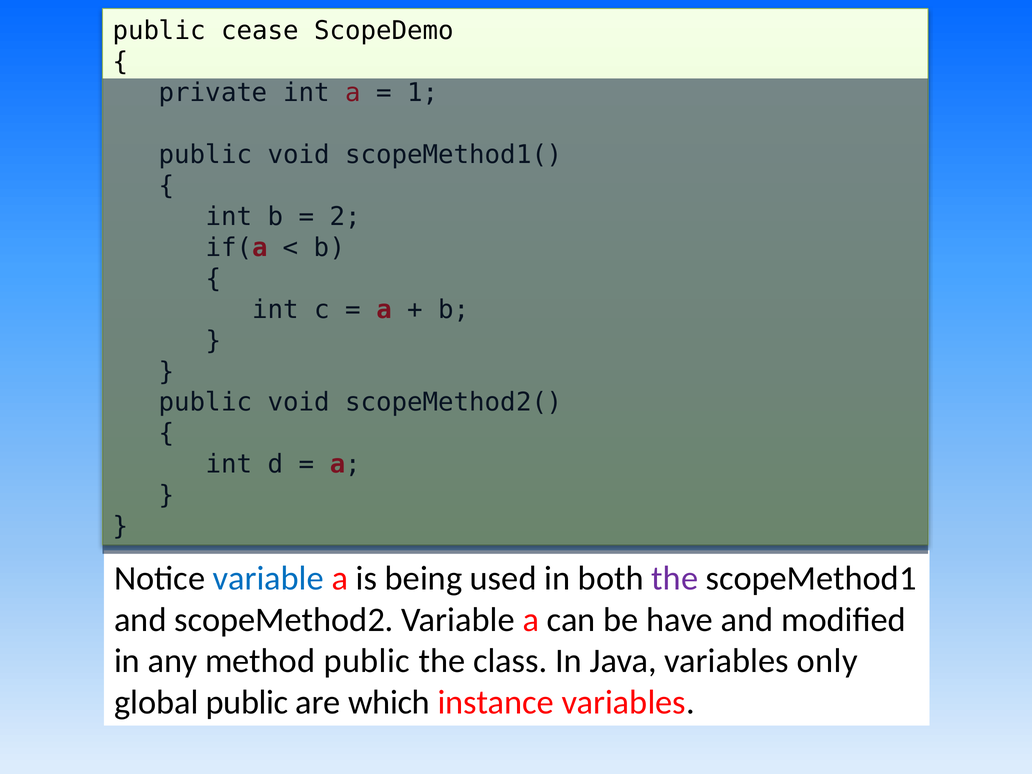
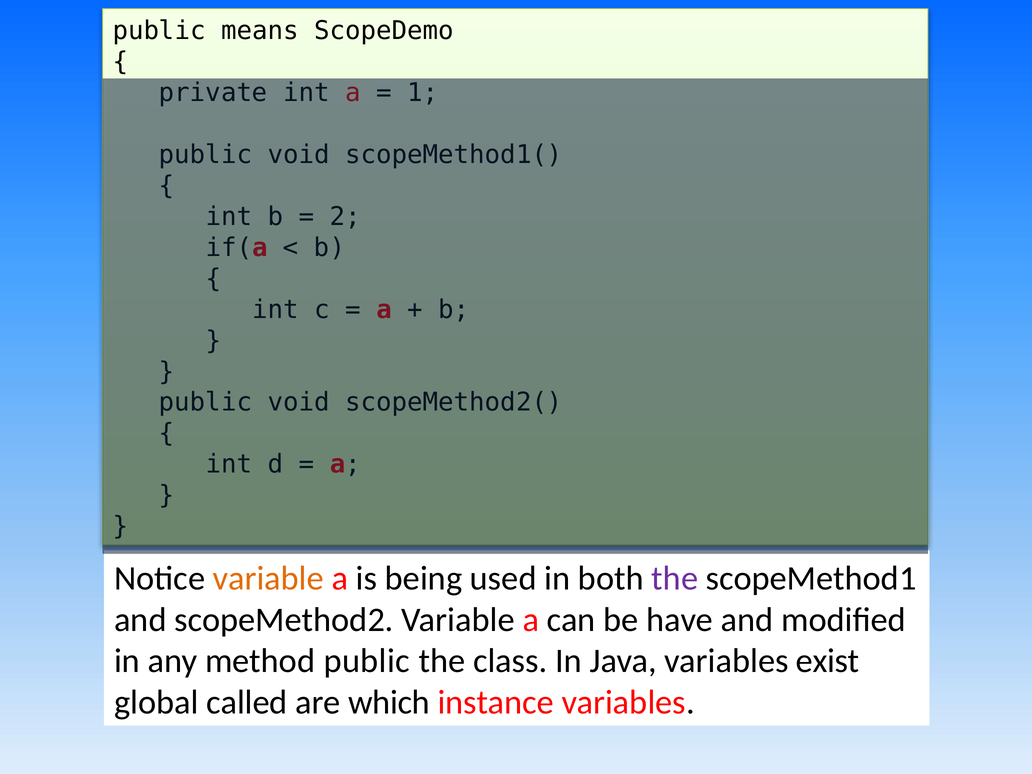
cease: cease -> means (260, 31)
variable colour: blue -> orange (268, 579)
only: only -> exist (828, 661)
global public: public -> called (247, 702)
